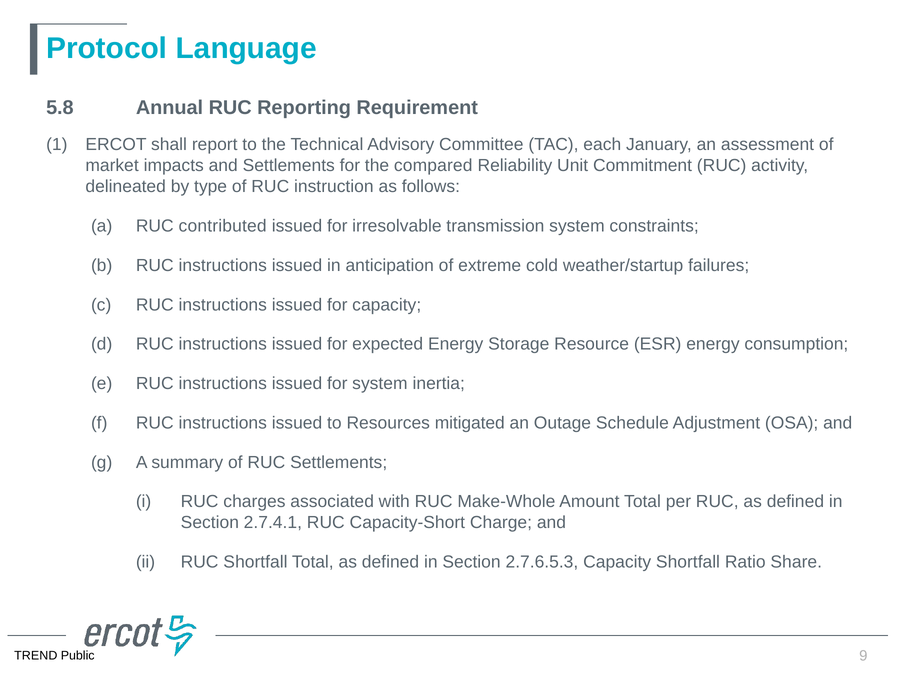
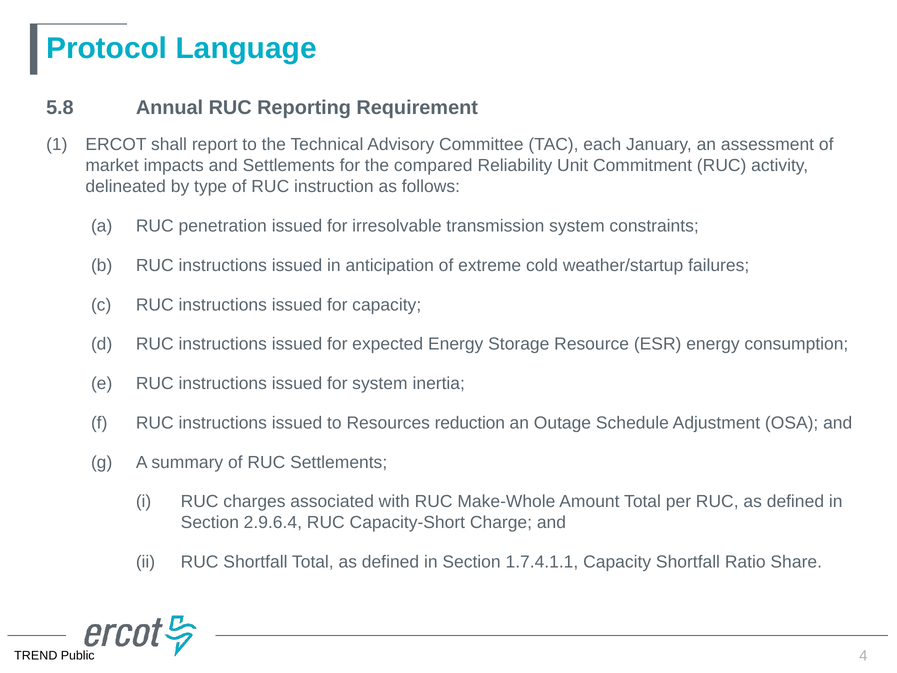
contributed: contributed -> penetration (223, 226)
mitigated: mitigated -> reduction (470, 423)
2.7.4.1: 2.7.4.1 -> 2.9.6.4 (273, 522)
2.7.6.5.3: 2.7.6.5.3 -> 1.7.4.1.1 (542, 562)
9: 9 -> 4 (863, 655)
